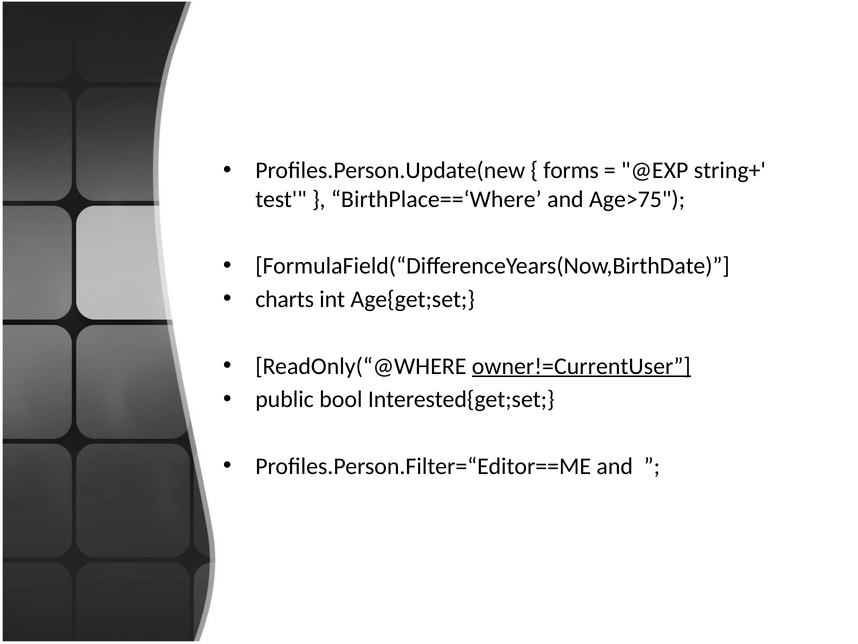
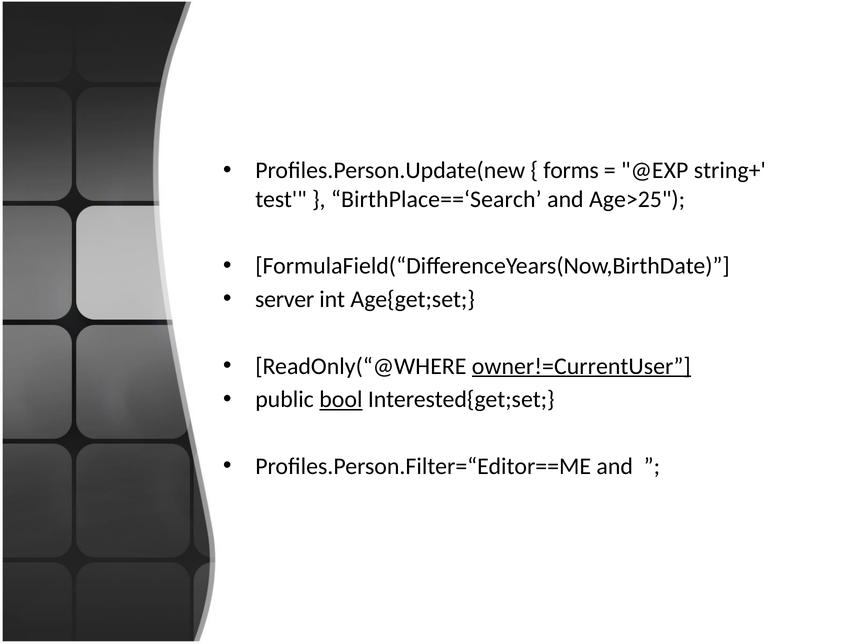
BirthPlace==‘Where: BirthPlace==‘Where -> BirthPlace==‘Search (436, 199)
Age>75: Age>75 -> Age>25 (637, 199)
charts: charts -> server (285, 299)
bool underline: none -> present (341, 399)
